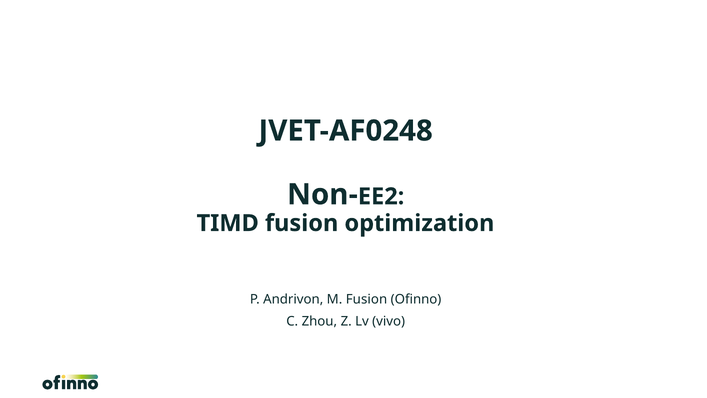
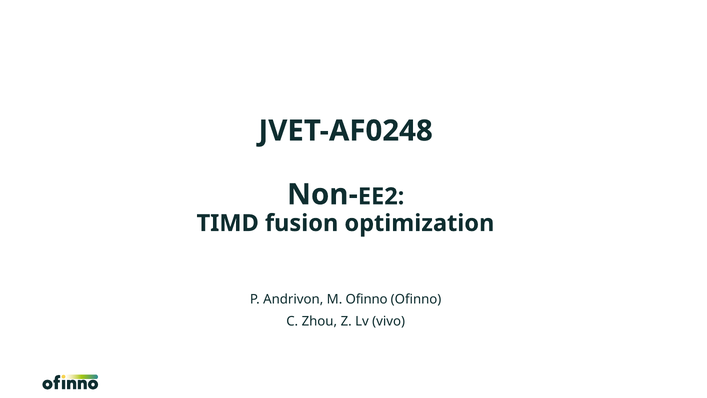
M Fusion: Fusion -> Ofinno (367, 299)
